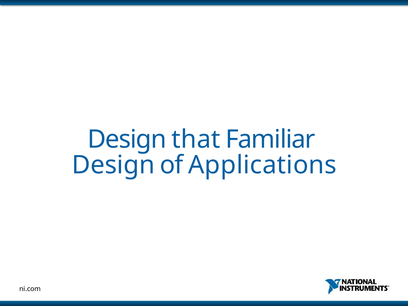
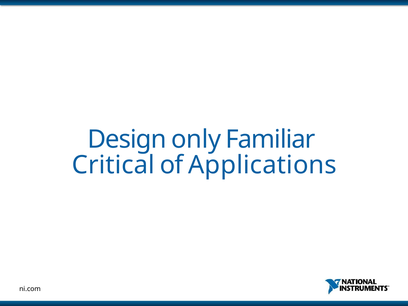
that: that -> only (196, 140)
Design: Design -> Critical (113, 165)
